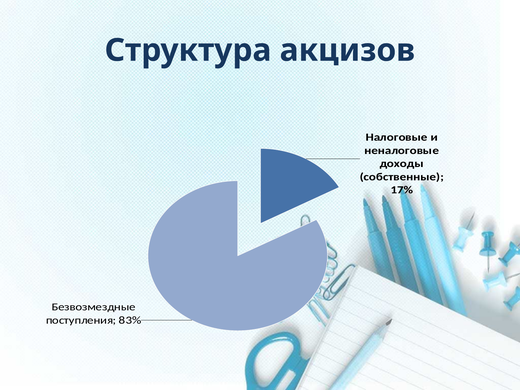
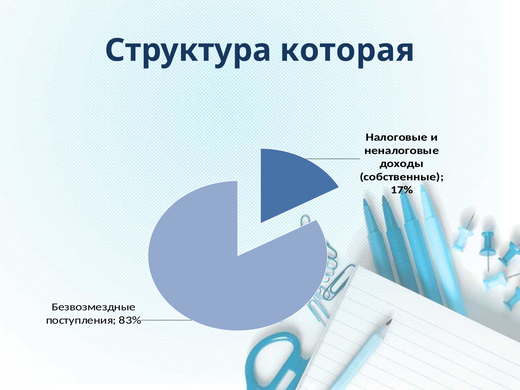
акцизов: акцизов -> которая (347, 50)
